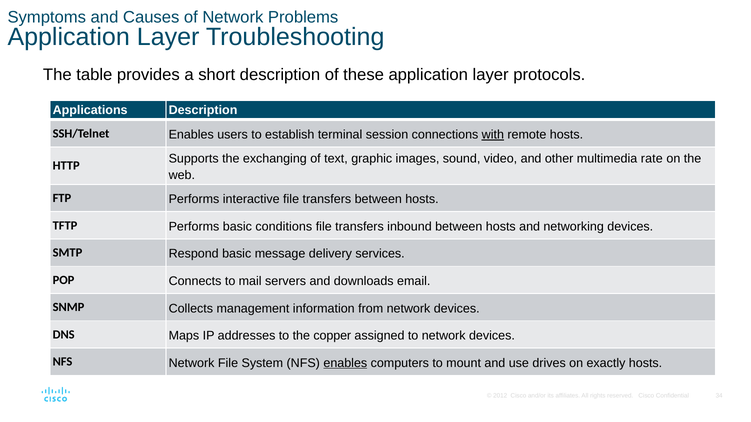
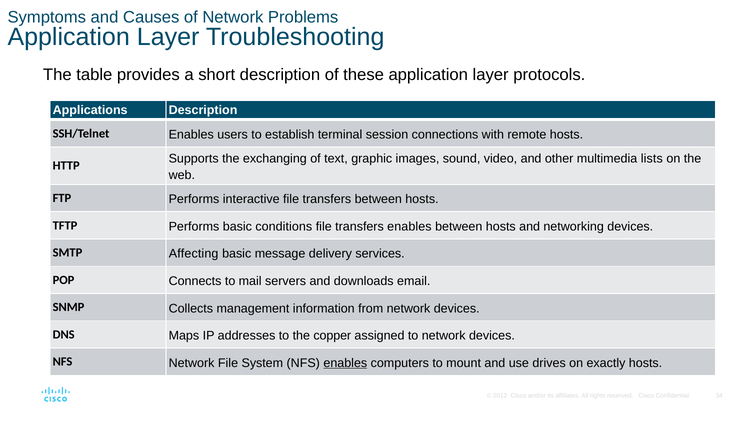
with underline: present -> none (493, 135)
rate: rate -> lists (652, 159)
transfers inbound: inbound -> enables (409, 227)
Respond: Respond -> Affecting (194, 254)
